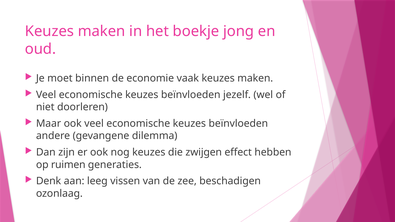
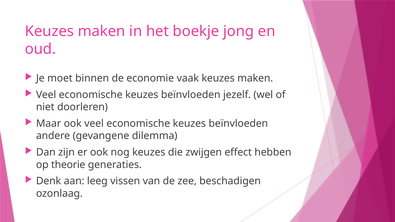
ruimen: ruimen -> theorie (68, 165)
